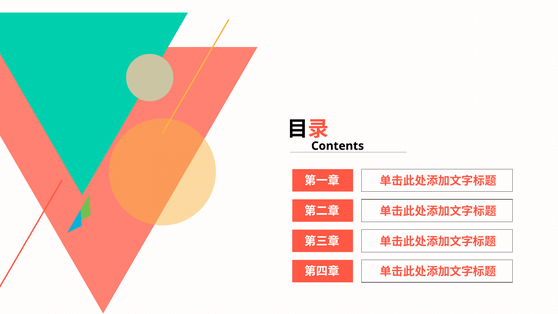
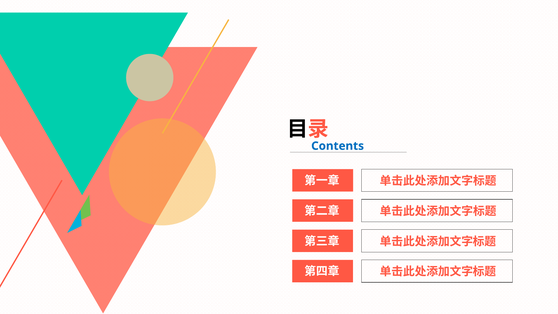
Contents colour: black -> blue (338, 146)
